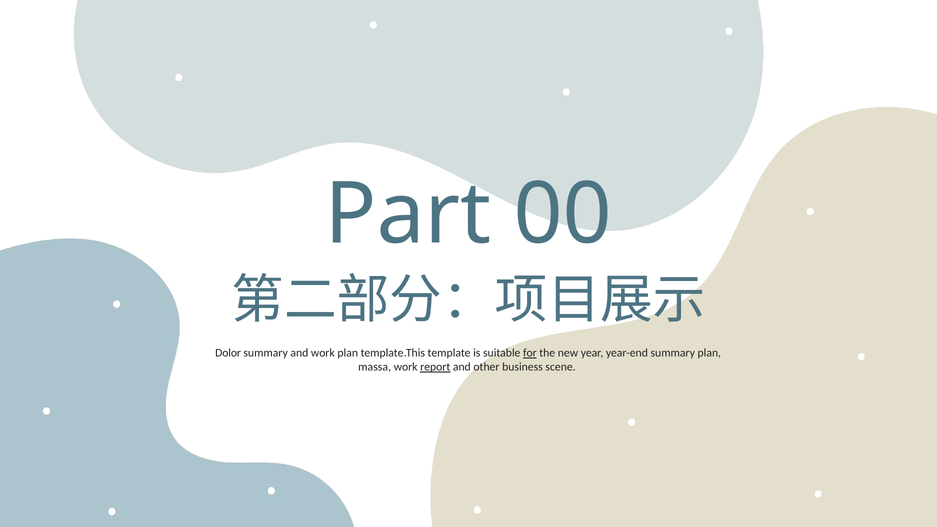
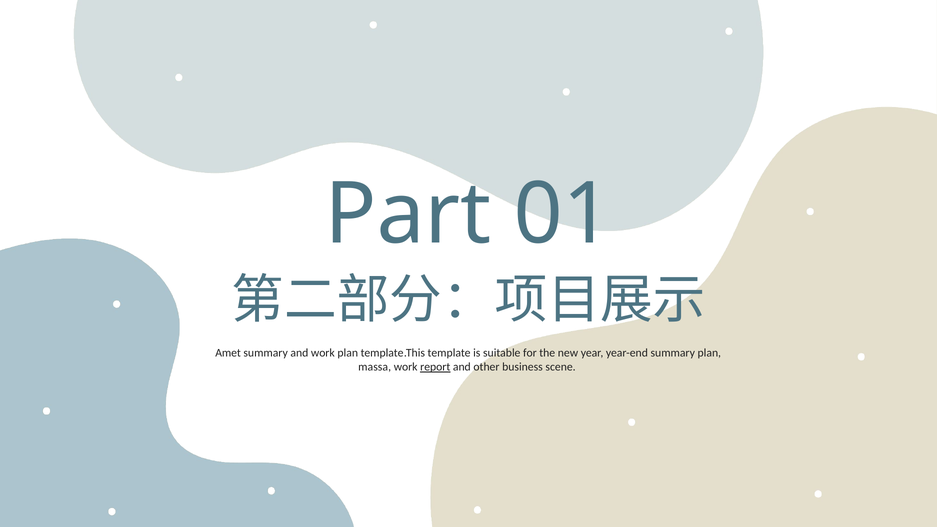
00: 00 -> 01 (563, 214)
Dolor: Dolor -> Amet (228, 353)
for underline: present -> none (530, 353)
